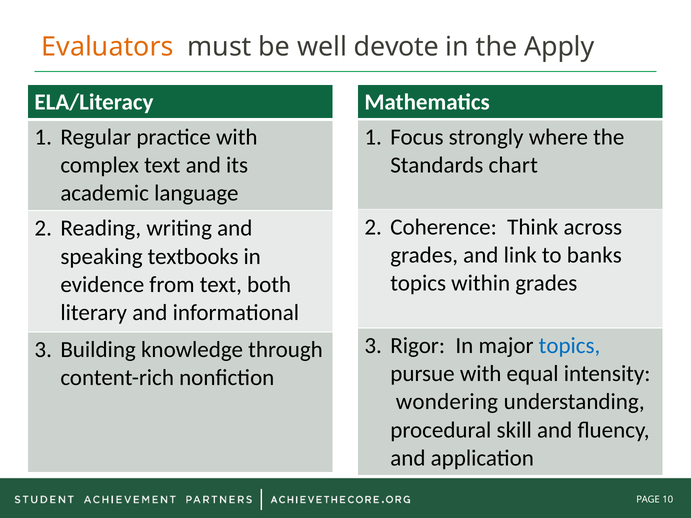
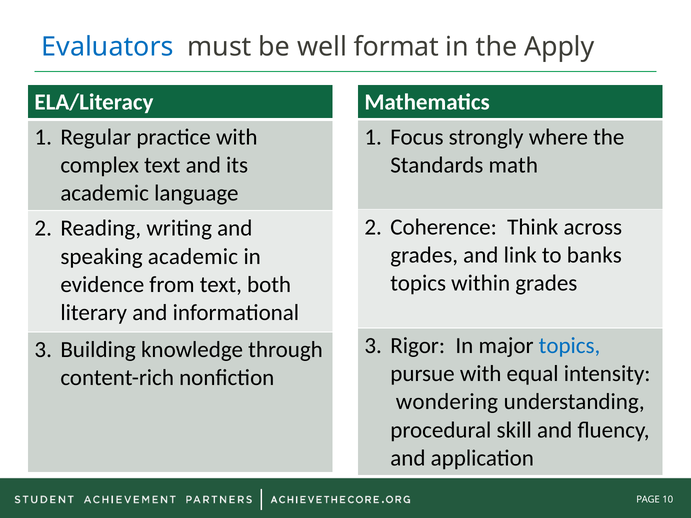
Evaluators colour: orange -> blue (107, 47)
devote: devote -> format (396, 47)
chart: chart -> math (513, 165)
speaking textbooks: textbooks -> academic (193, 257)
